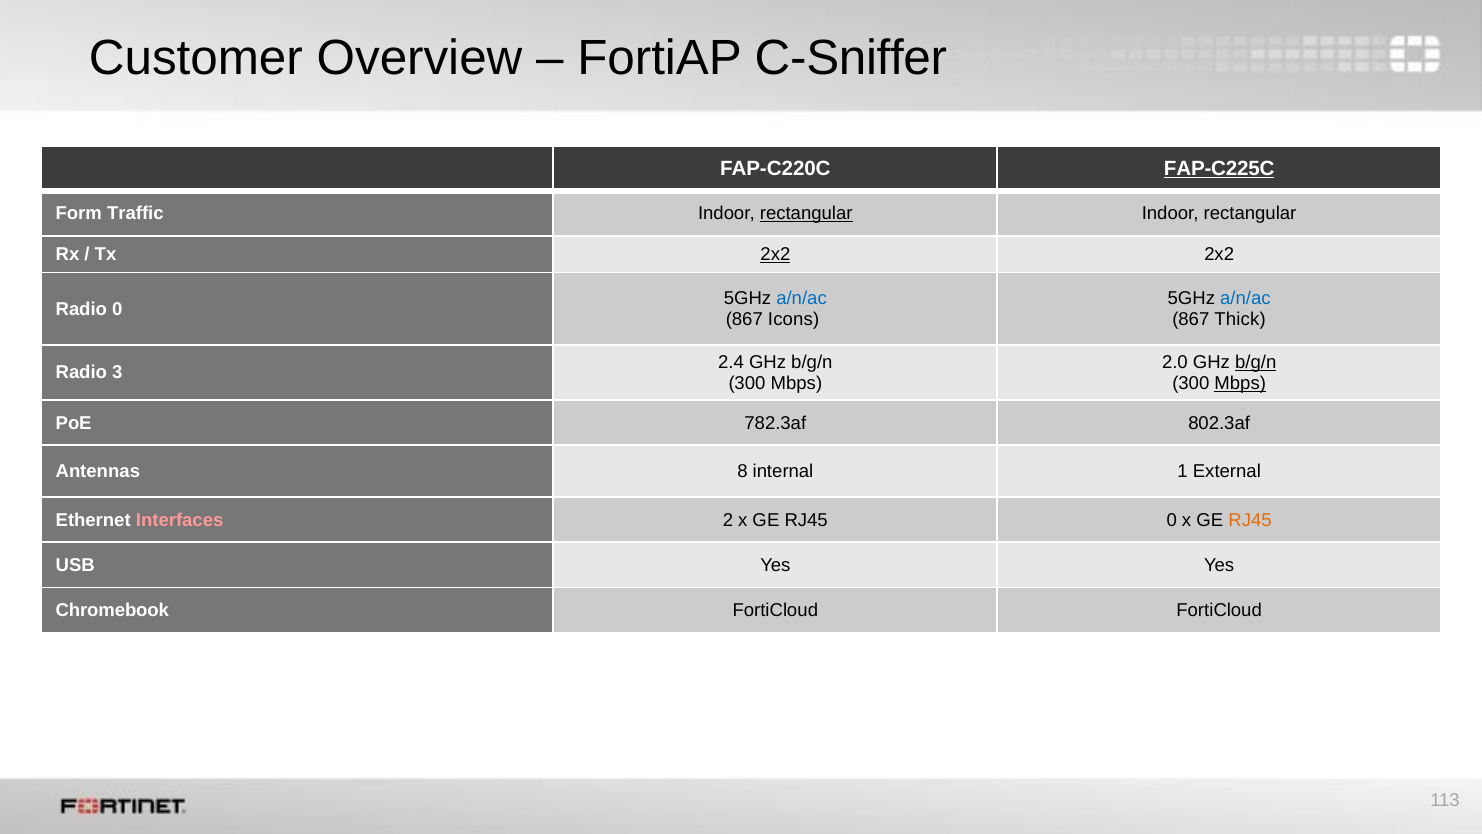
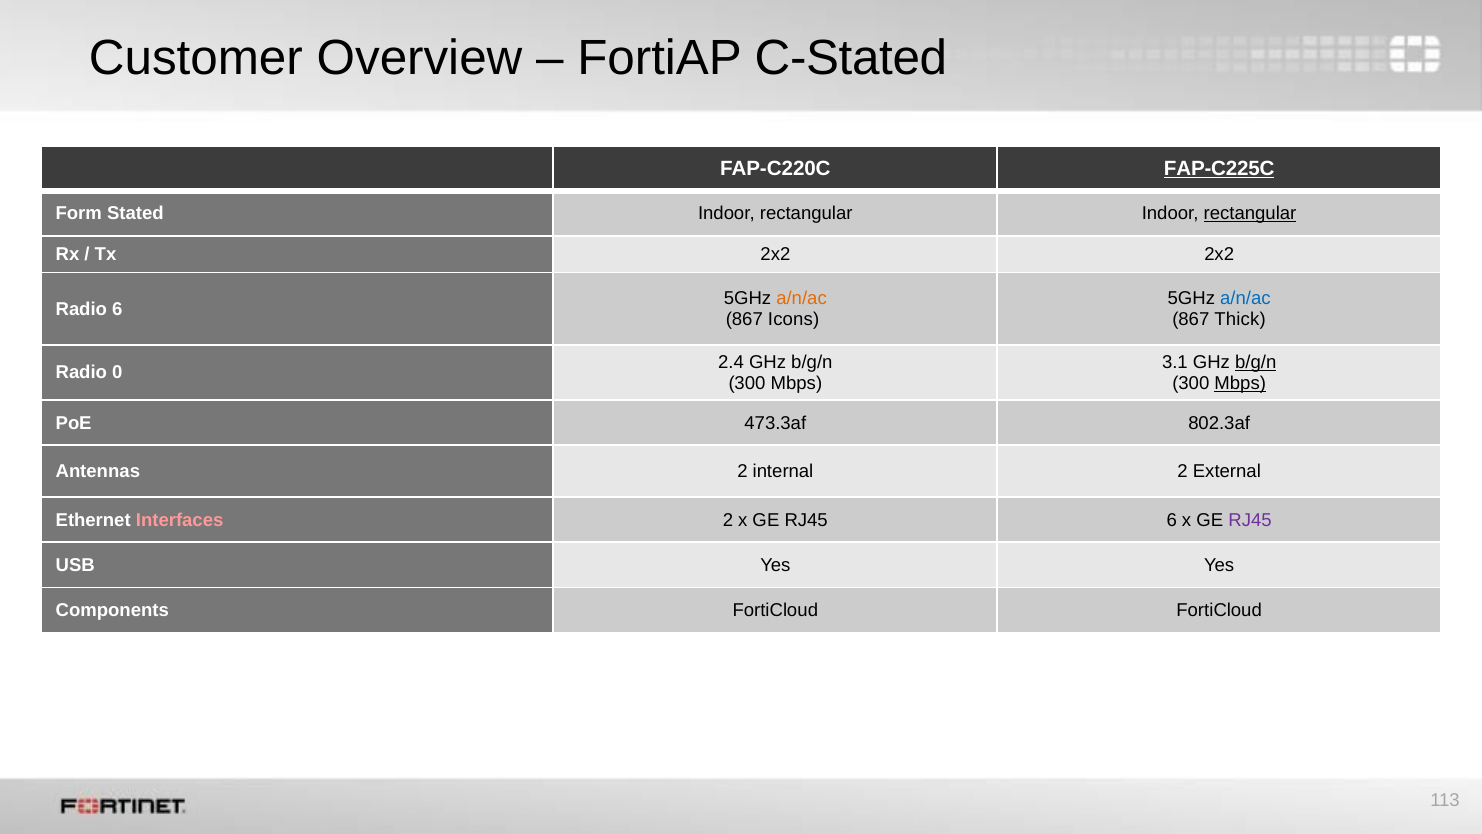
C-Sniffer: C-Sniffer -> C-Stated (851, 58)
Traffic: Traffic -> Stated (135, 214)
rectangular underline: present -> none (806, 214)
rectangular underline: none -> present (1250, 214)
2x2 underline: present -> none (775, 254)
a/n/ac colour: blue -> orange (802, 298)
Radio 0: 0 -> 6 (117, 309)
2.0: 2.0 -> 3.1 (1175, 362)
3: 3 -> 0 (117, 373)
782.3af: 782.3af -> 473.3af (775, 423)
Antennas 8: 8 -> 2 (742, 471)
internal 1: 1 -> 2 (1183, 471)
RJ45 0: 0 -> 6 (1172, 520)
RJ45 colour: orange -> purple (1250, 520)
Chromebook: Chromebook -> Components (112, 610)
